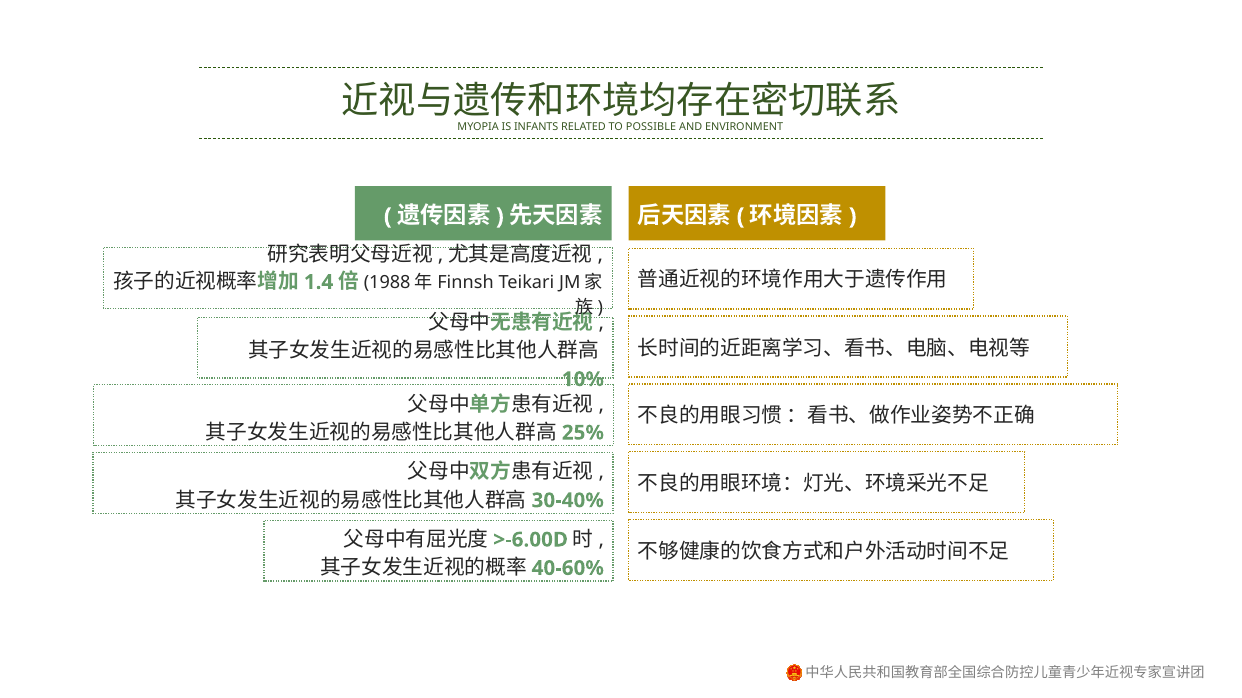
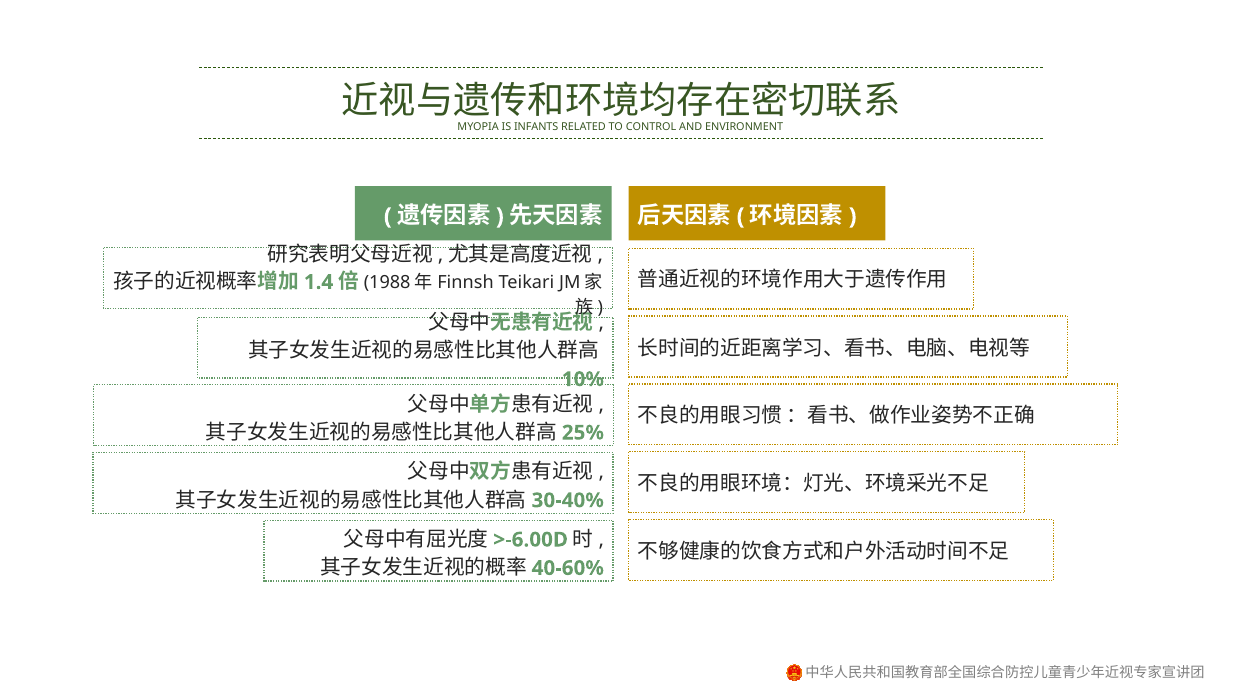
POSSIBLE: POSSIBLE -> CONTROL (651, 127)
